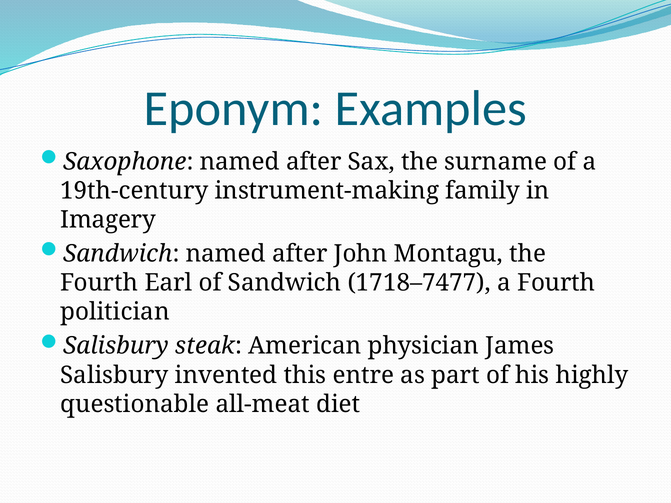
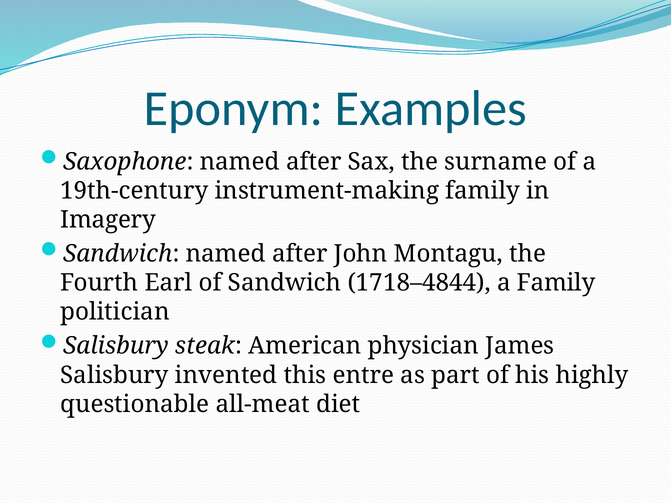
1718–7477: 1718–7477 -> 1718–4844 (419, 283)
a Fourth: Fourth -> Family (556, 283)
